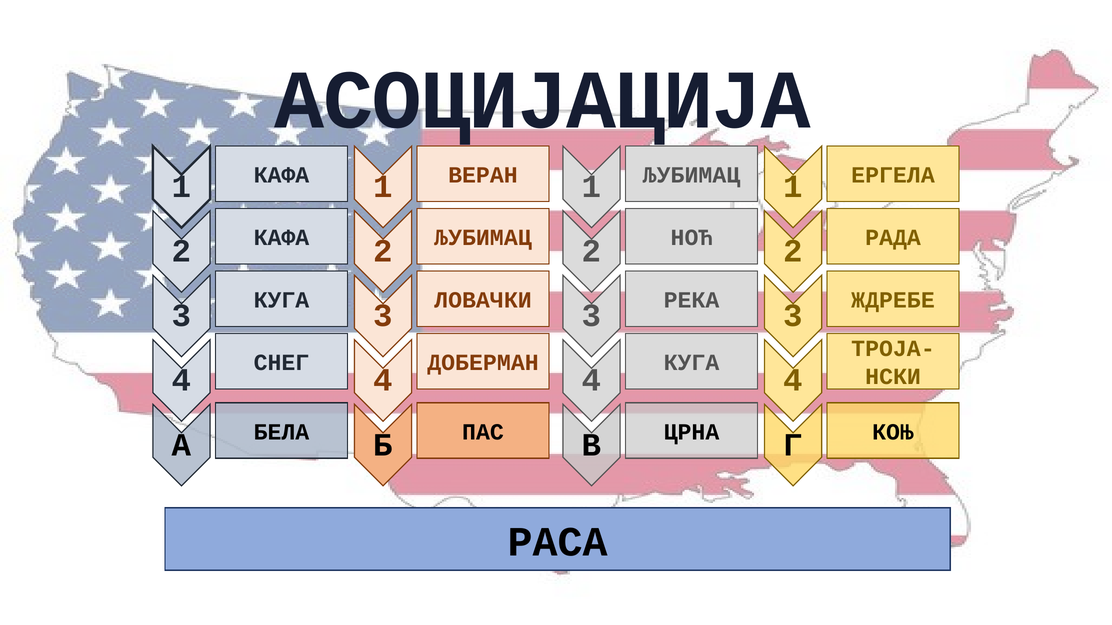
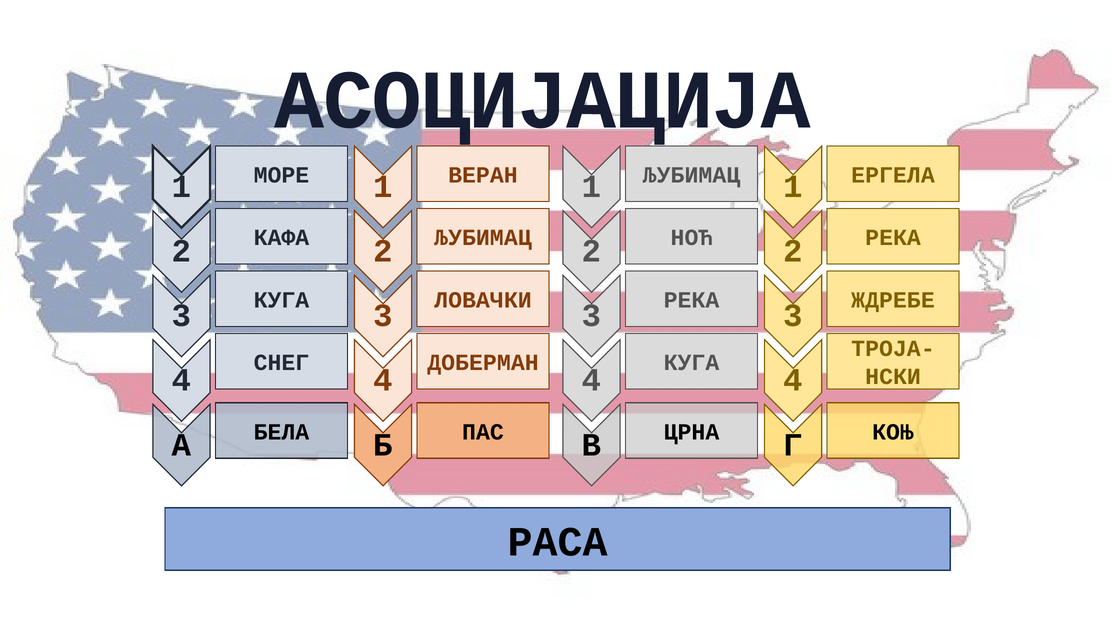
КАФА: КАФА -> МОРЕ (281, 175)
РАДА: РАДА -> РЕКА (893, 238)
